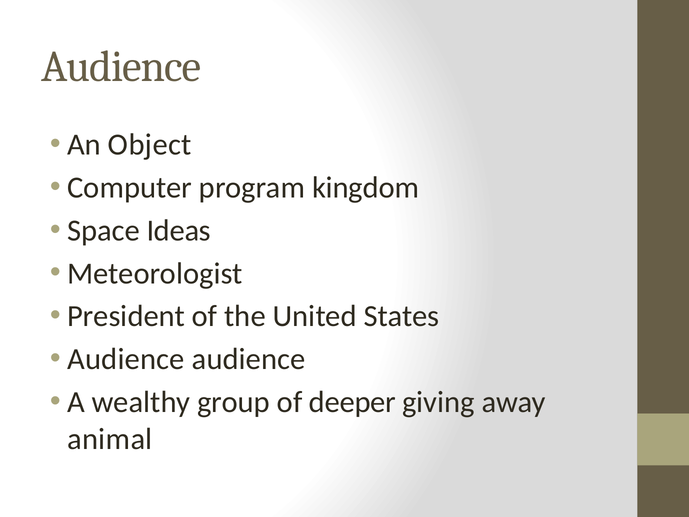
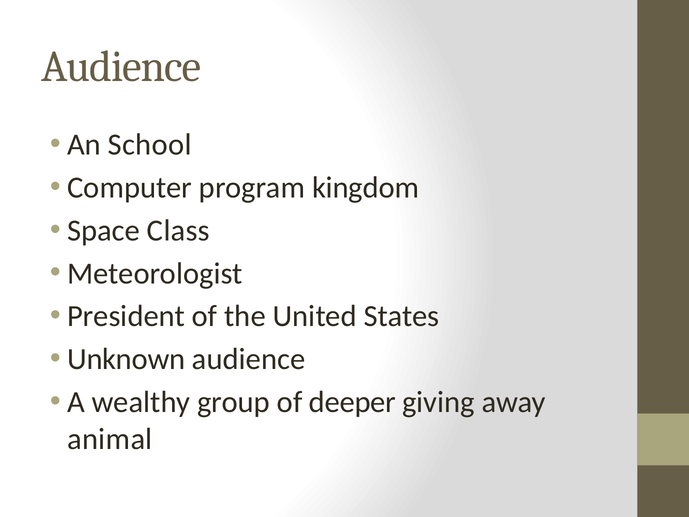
Object: Object -> School (150, 145)
Ideas: Ideas -> Class (178, 230)
Audience: Audience -> Unknown (126, 359)
